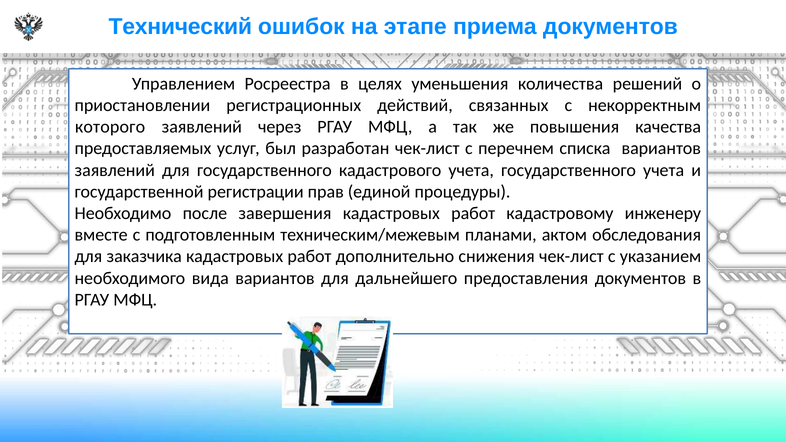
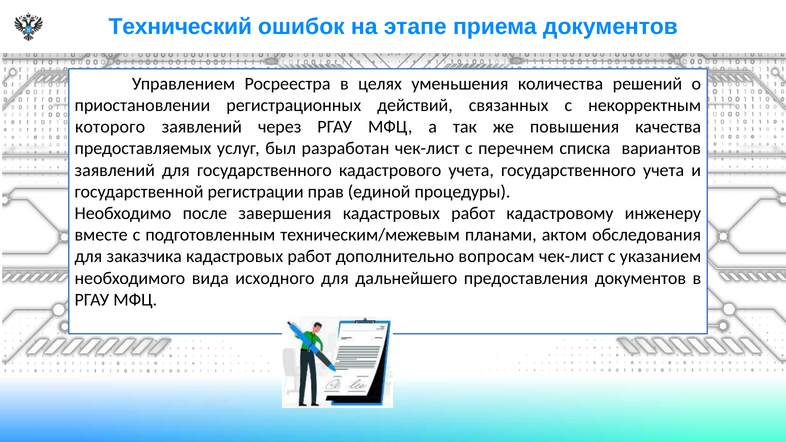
снижения: снижения -> вопросам (496, 257)
вида вариантов: вариантов -> исходного (275, 278)
